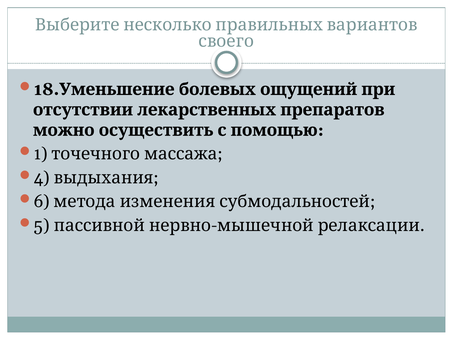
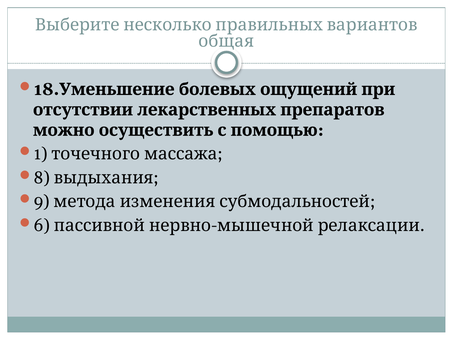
своего: своего -> общая (226, 41)
4: 4 -> 8 (42, 178)
6: 6 -> 9 (42, 202)
5: 5 -> 6 (42, 225)
